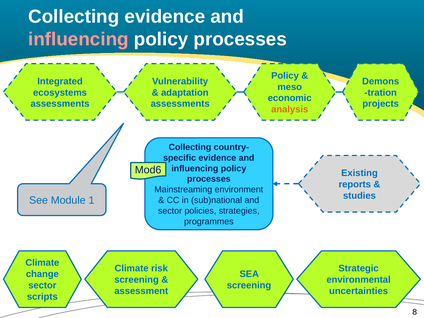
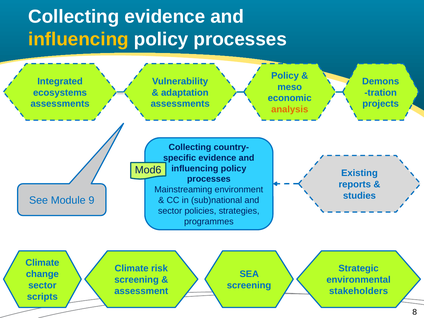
influencing colour: pink -> yellow (78, 39)
1: 1 -> 9 (92, 200)
uncertainties: uncertainties -> stakeholders (359, 291)
